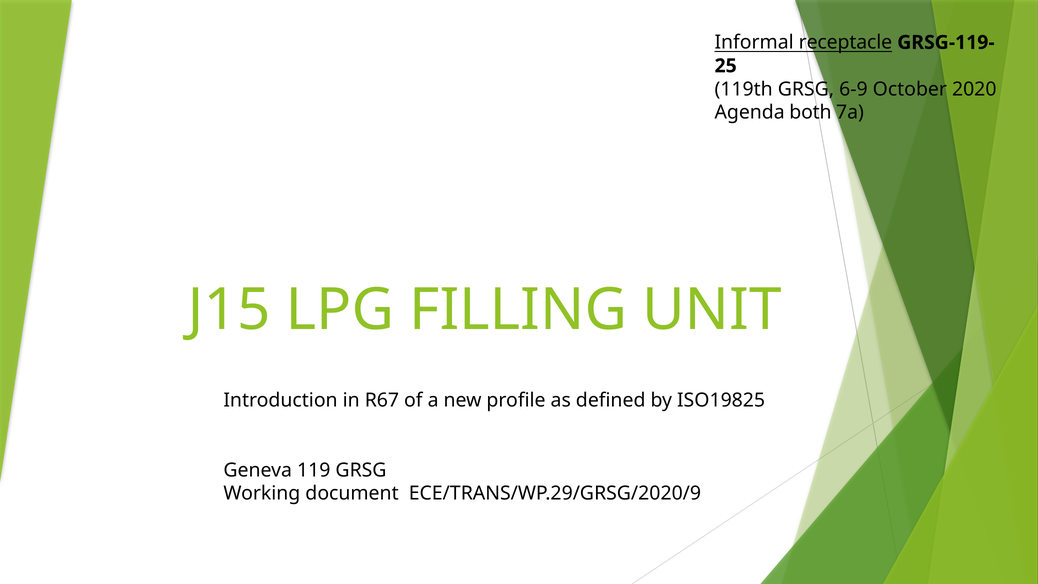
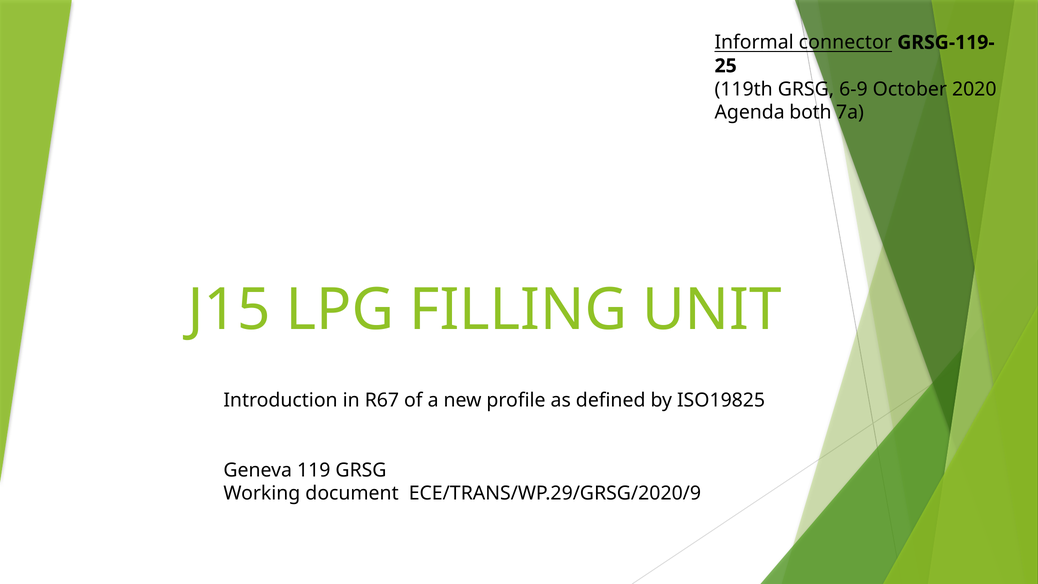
receptacle: receptacle -> connector (845, 42)
